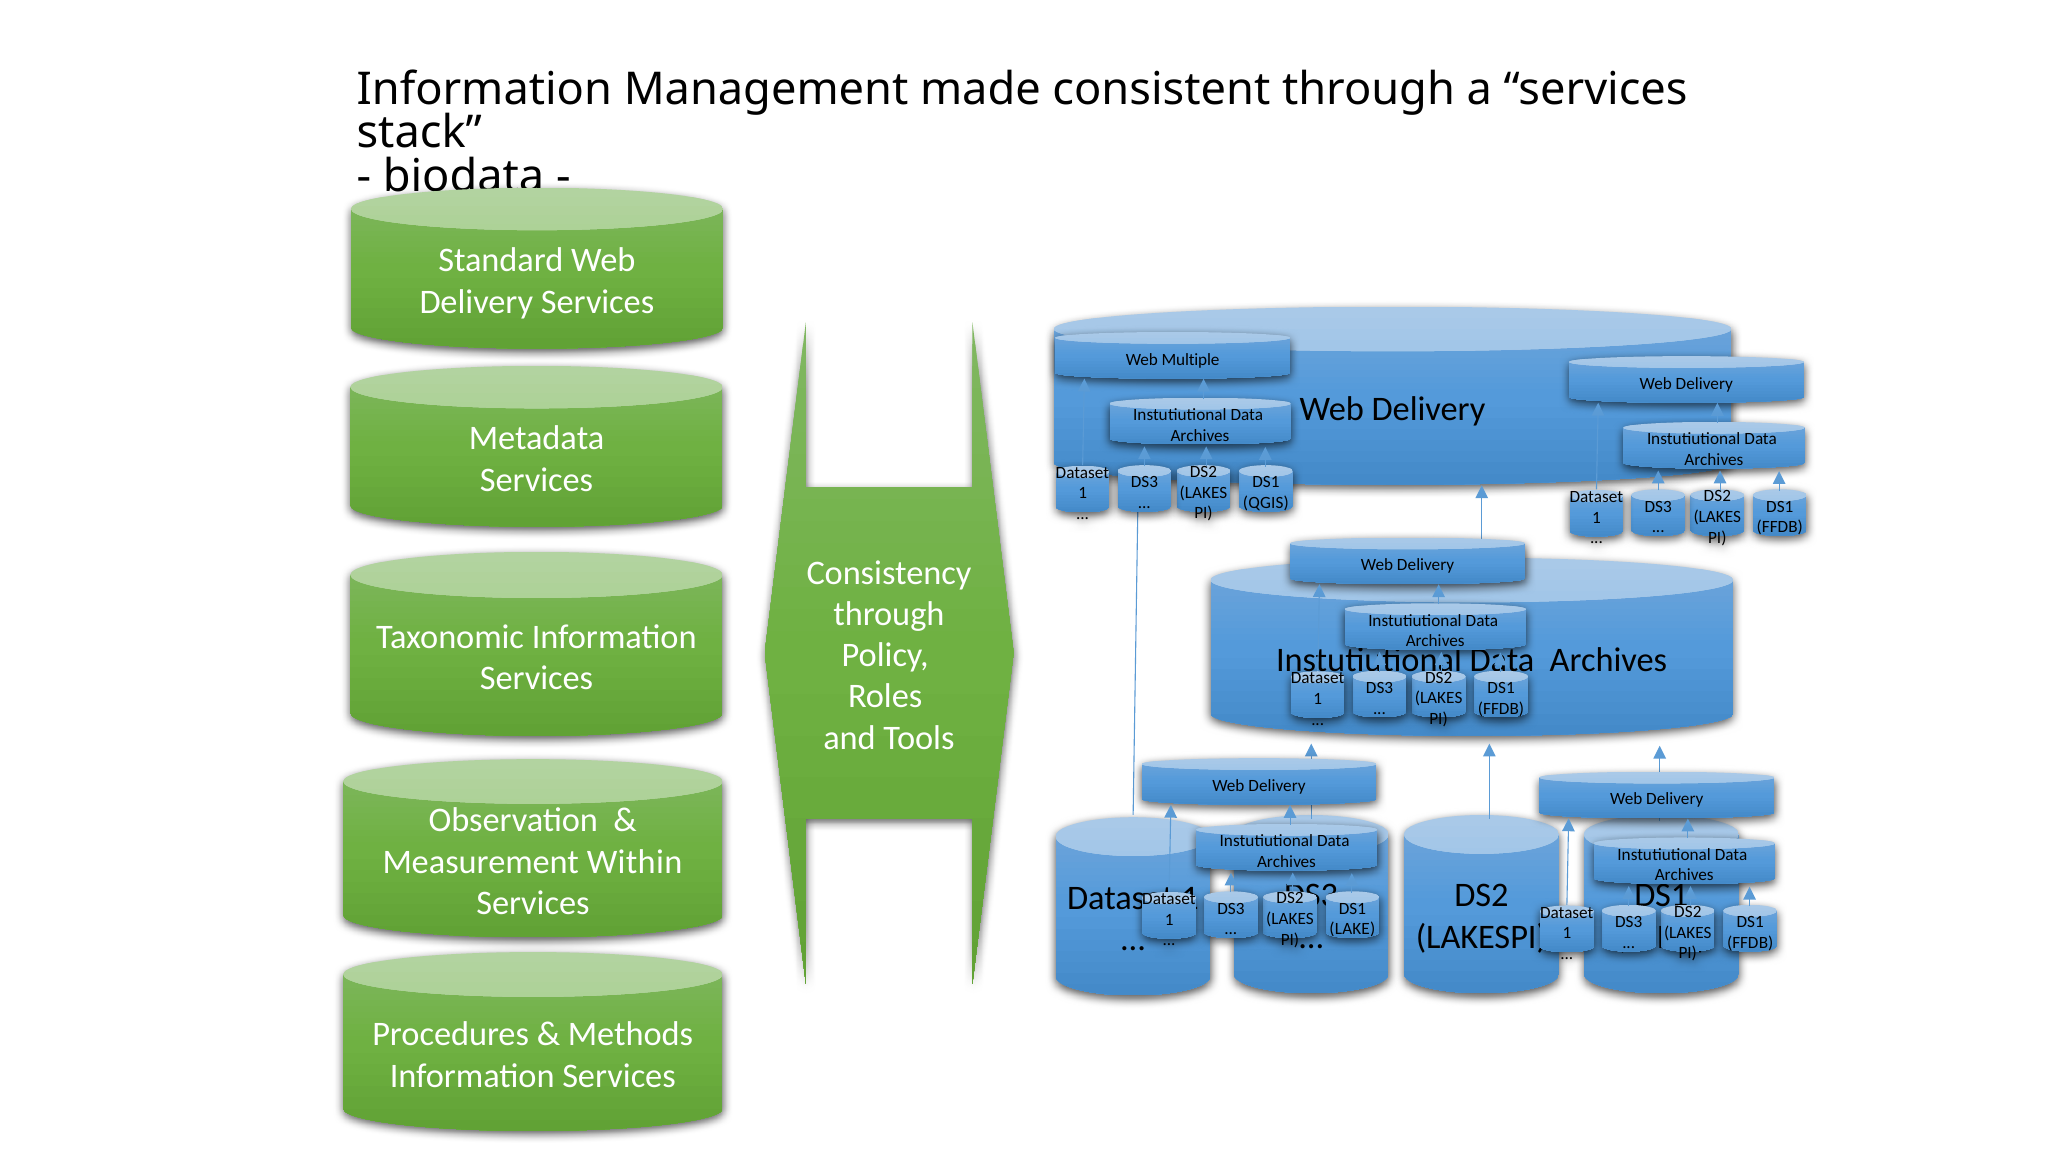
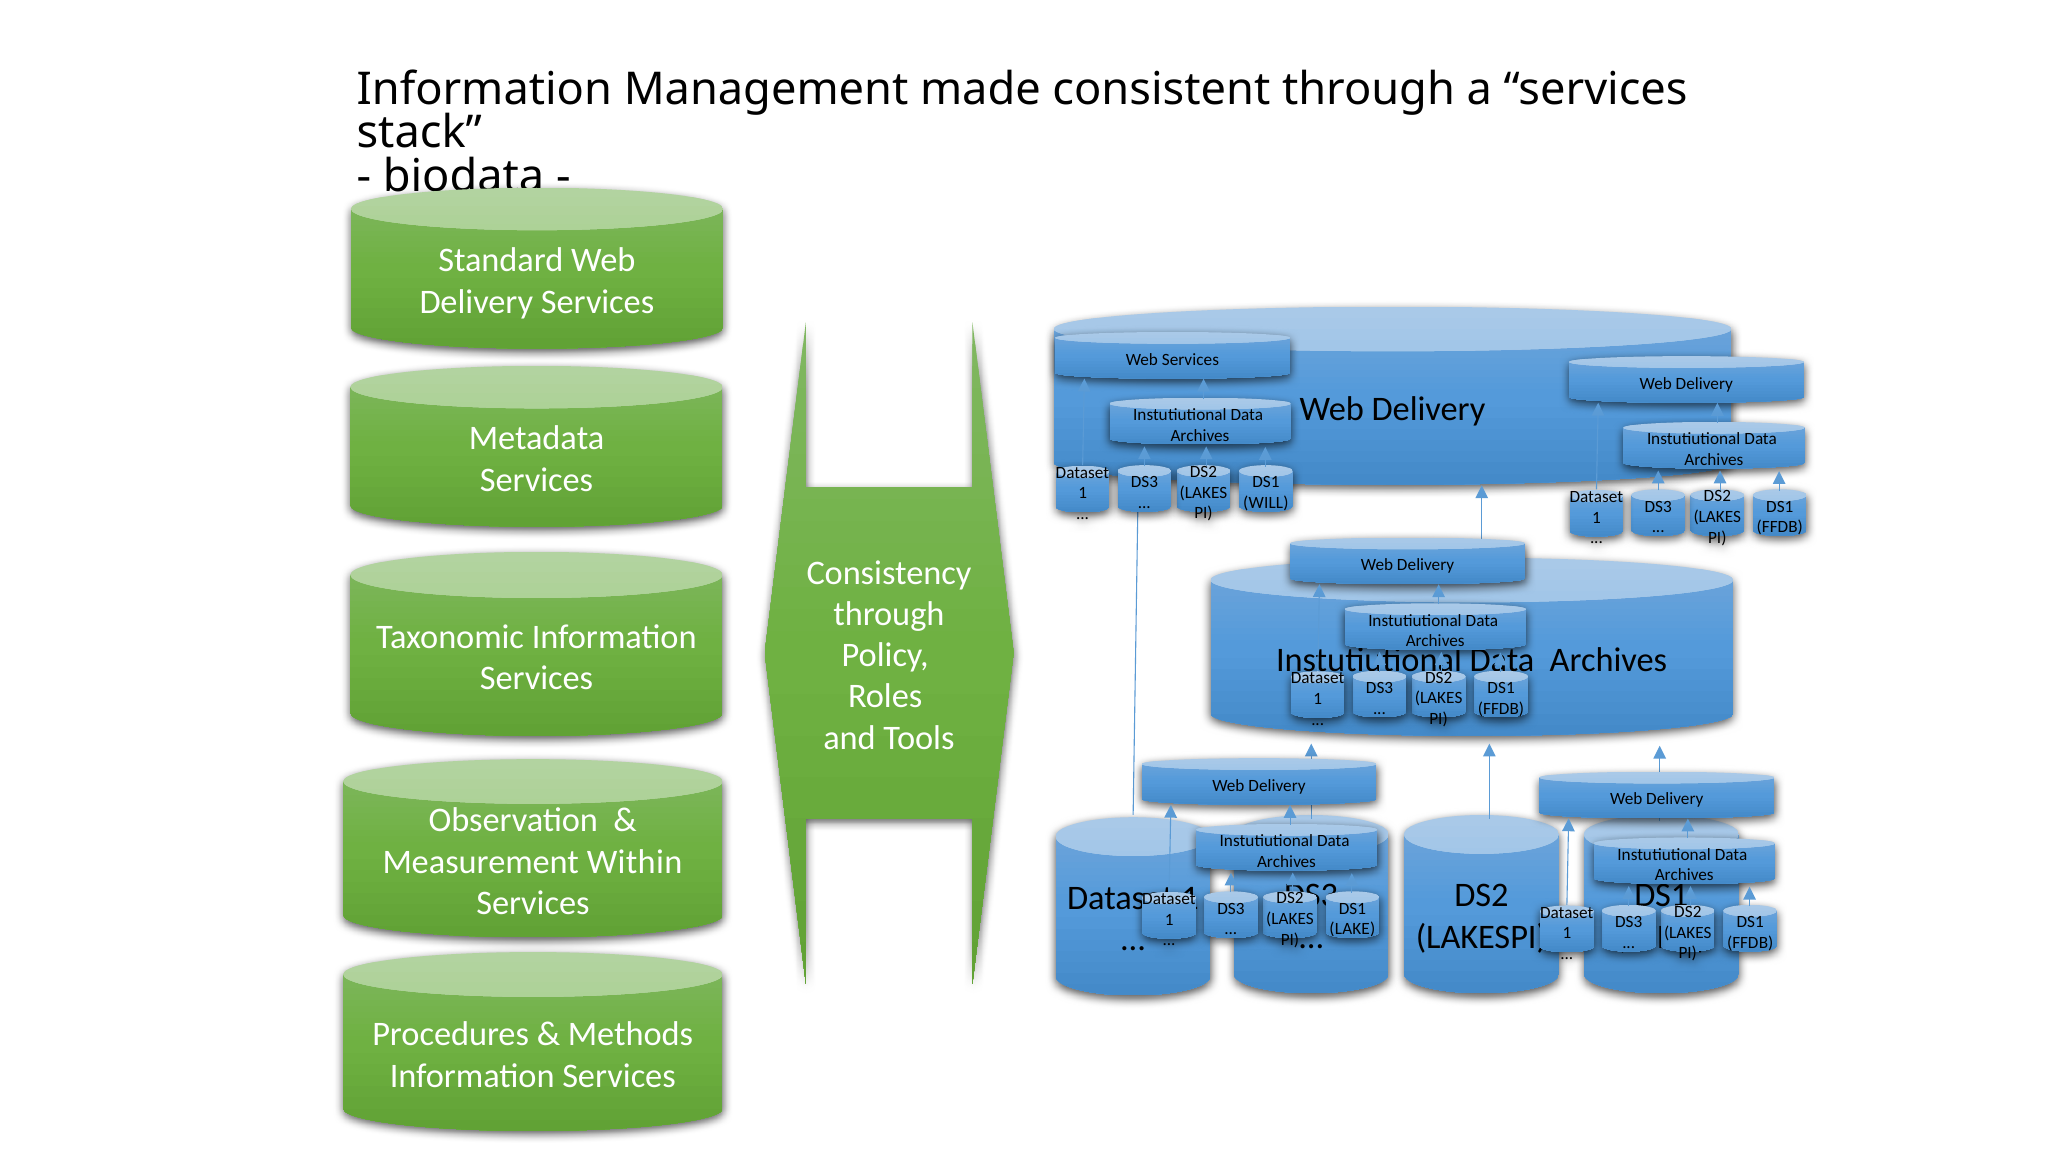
Web Multiple: Multiple -> Services (1190, 359)
QGIS: QGIS -> WILL (1266, 503)
